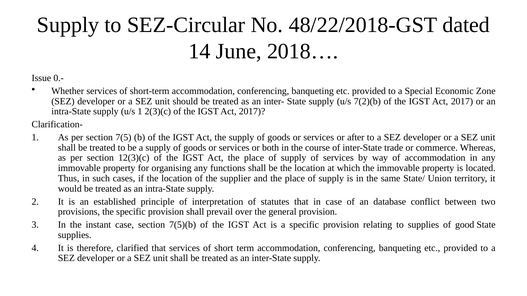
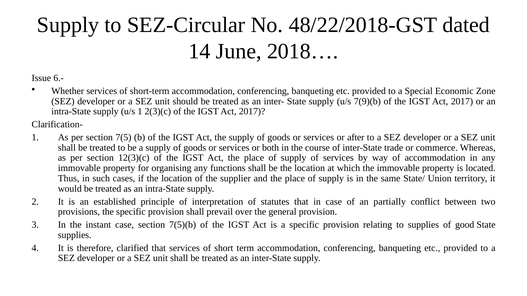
0.-: 0.- -> 6.- (59, 78)
7(2)(b: 7(2)(b -> 7(9)(b (367, 101)
database: database -> partially (390, 202)
